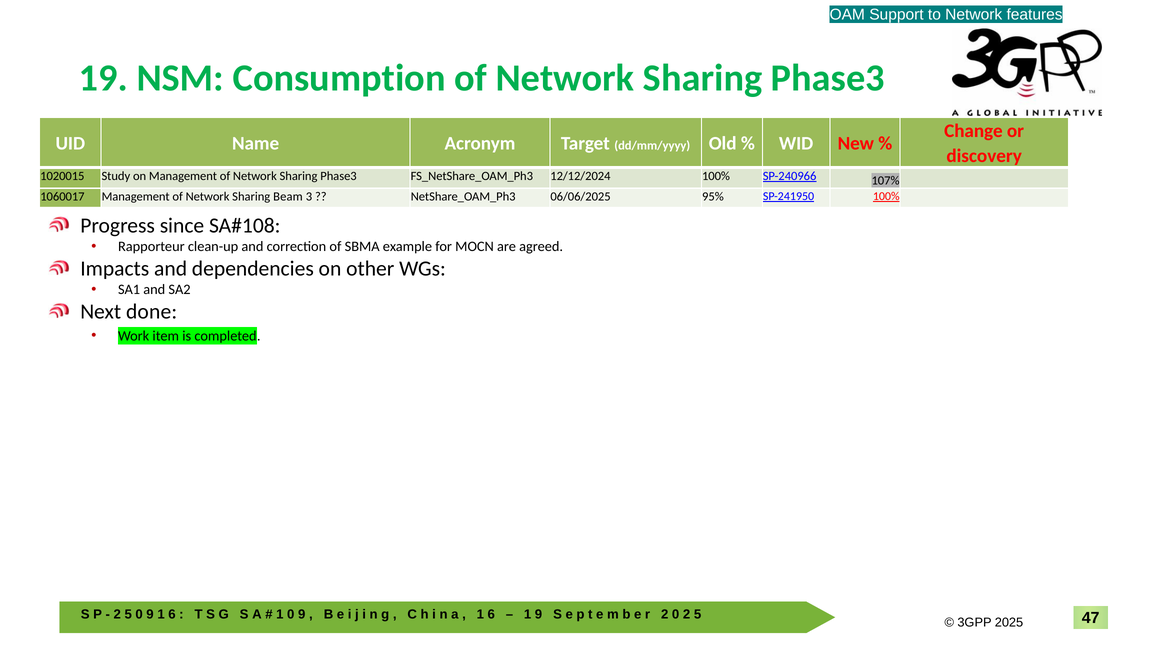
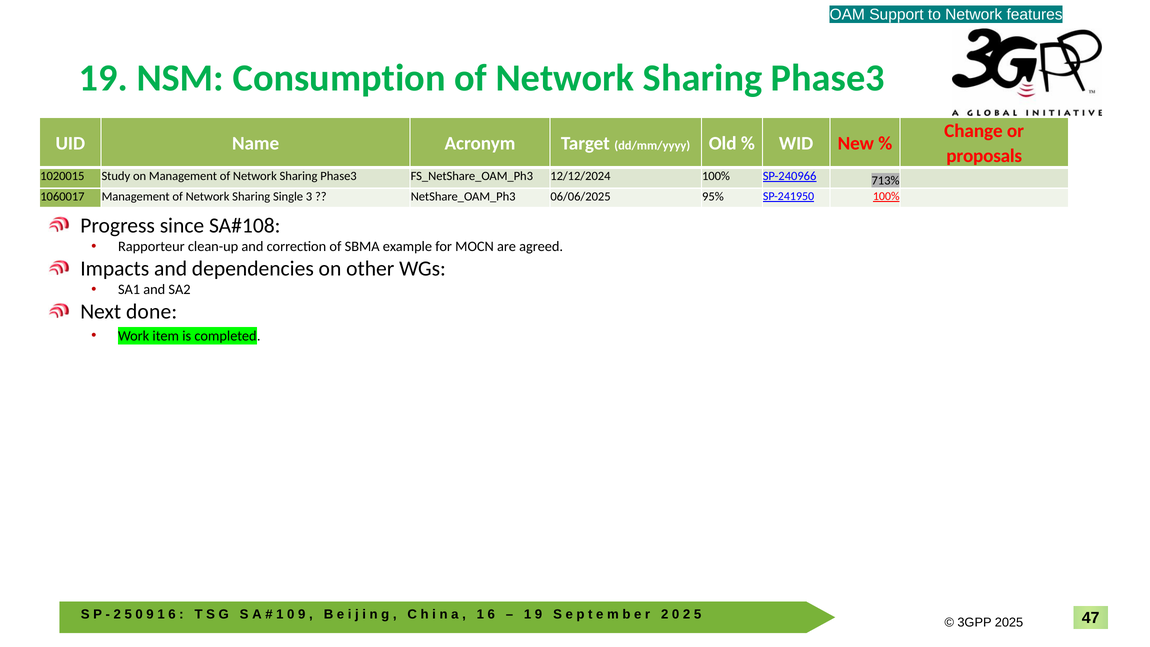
discovery: discovery -> proposals (984, 156)
107%: 107% -> 713% (886, 181)
Beam: Beam -> Single (288, 197)
